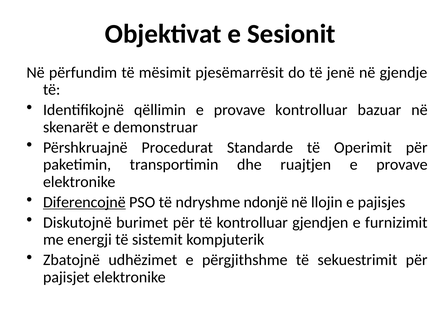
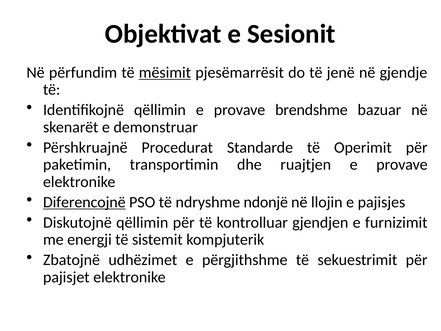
mësimit underline: none -> present (165, 72)
provave kontrolluar: kontrolluar -> brendshme (311, 110)
Diskutojnë burimet: burimet -> qëllimin (142, 222)
